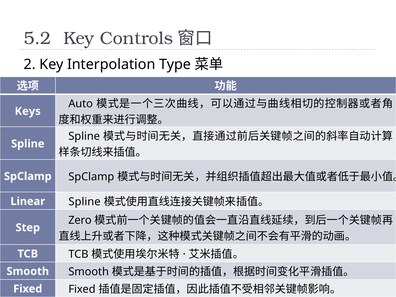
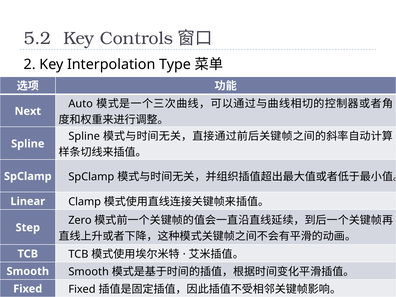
Keys: Keys -> Next (28, 111)
Spline: Spline -> Clamp (85, 202)
